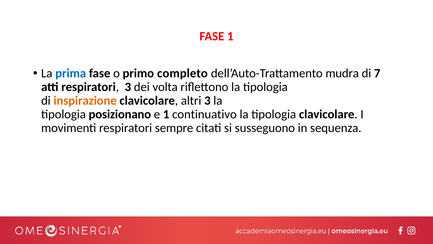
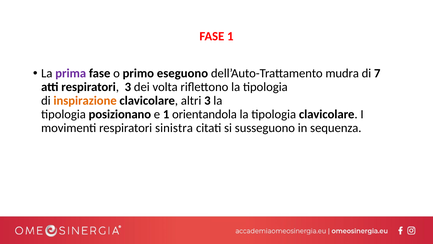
prima colour: blue -> purple (71, 73)
completo: completo -> eseguono (182, 73)
continuativo: continuativo -> orientandola (204, 114)
sempre: sempre -> sinistra (174, 128)
